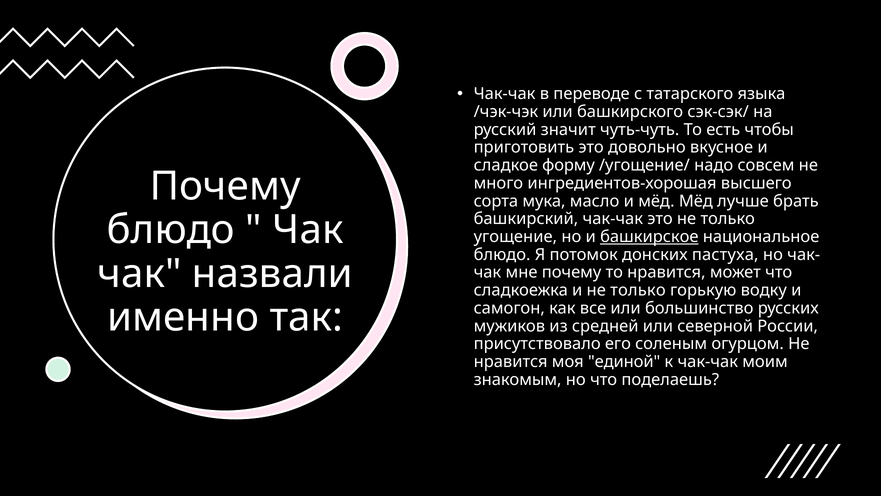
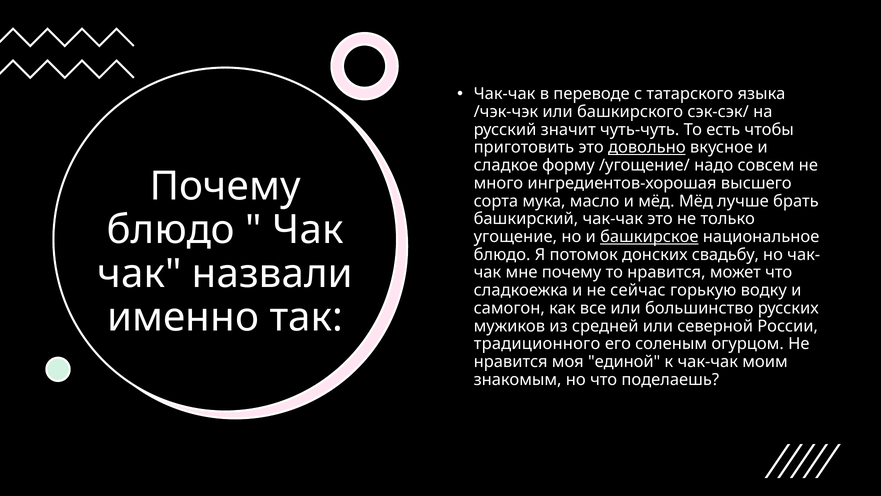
довольно underline: none -> present (647, 147)
пастуха: пастуха -> свадьбу (725, 254)
и не только: только -> сейчас (638, 290)
присутствовало: присутствовало -> традиционного (537, 344)
